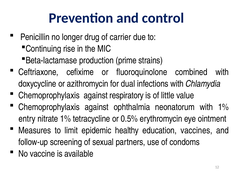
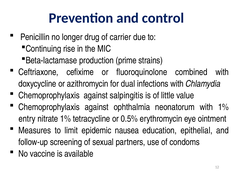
respiratory: respiratory -> salpingitis (126, 95)
healthy: healthy -> nausea (127, 130)
vaccines: vaccines -> epithelial (196, 130)
